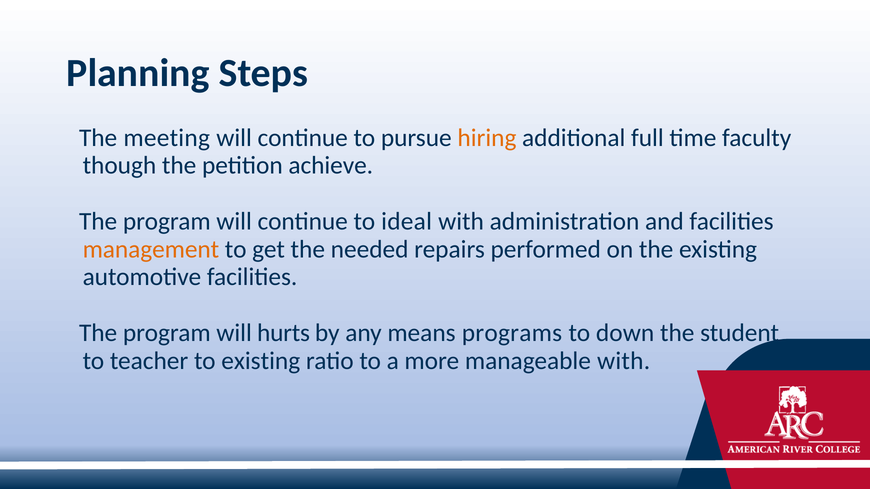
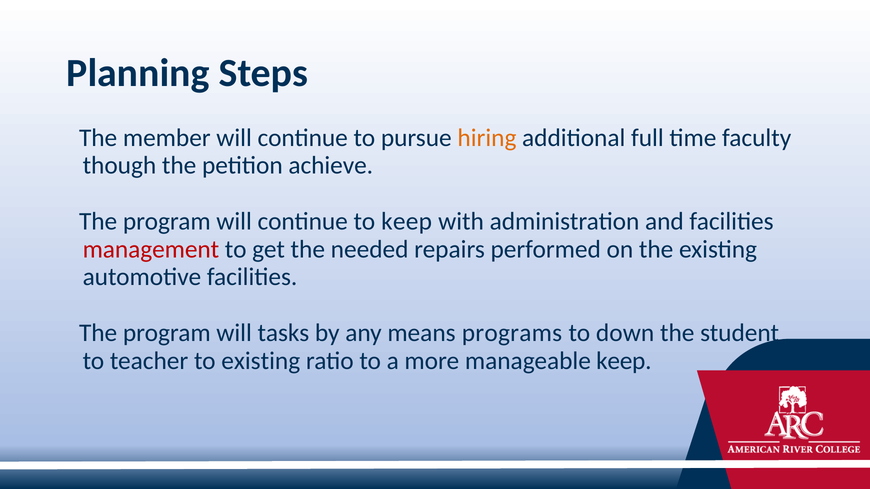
meeting: meeting -> member (167, 138)
to ideal: ideal -> keep (407, 222)
management colour: orange -> red (151, 249)
hurts: hurts -> tasks (283, 333)
manageable with: with -> keep (624, 361)
